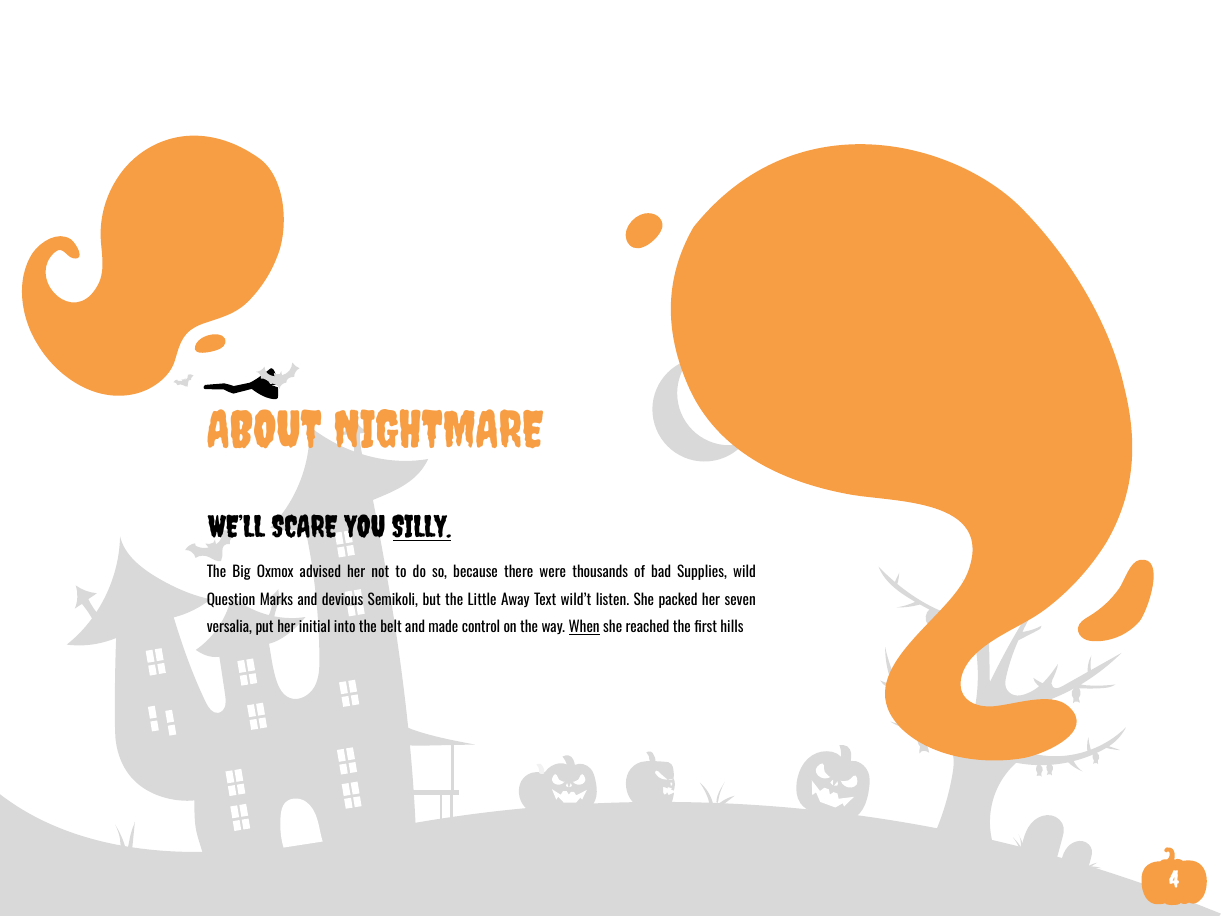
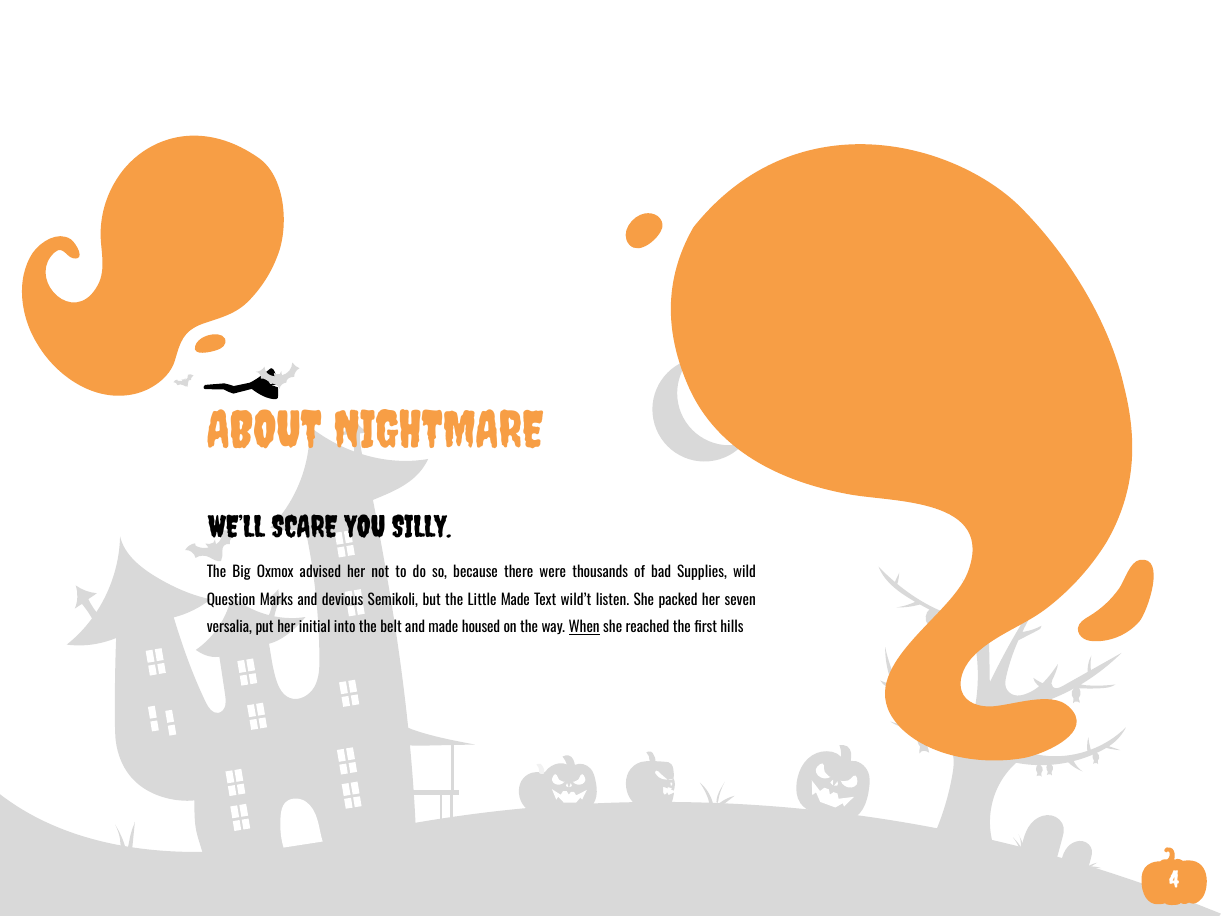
SILLY underline: present -> none (422, 527)
Little Away: Away -> Made (515, 600)
control: control -> housed (481, 628)
